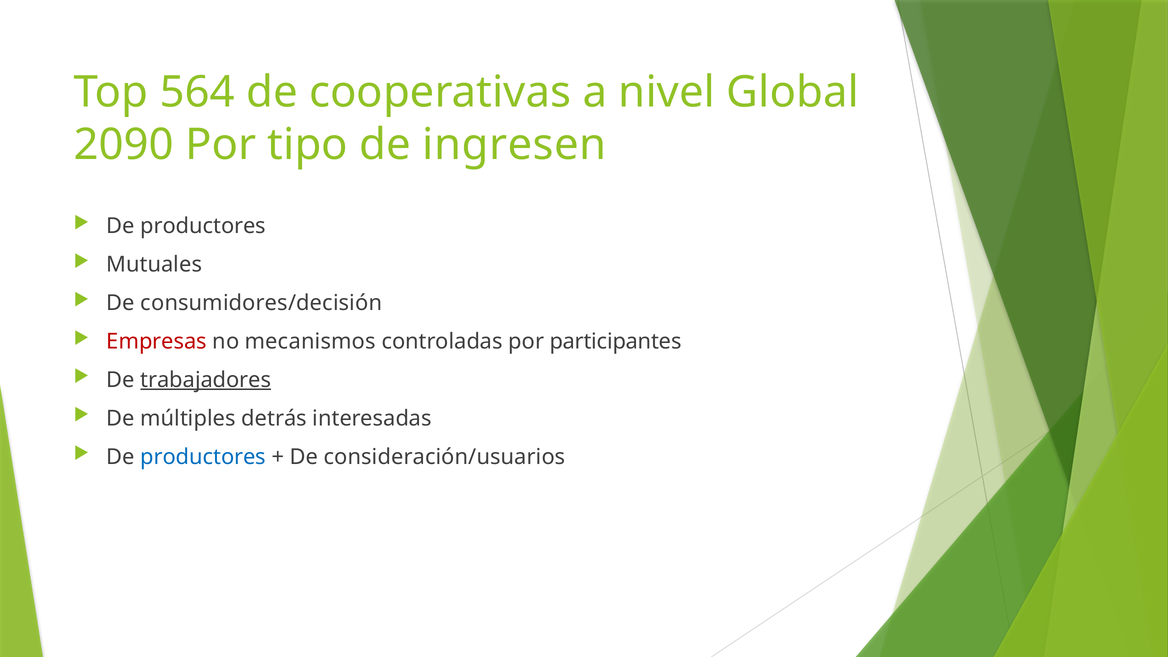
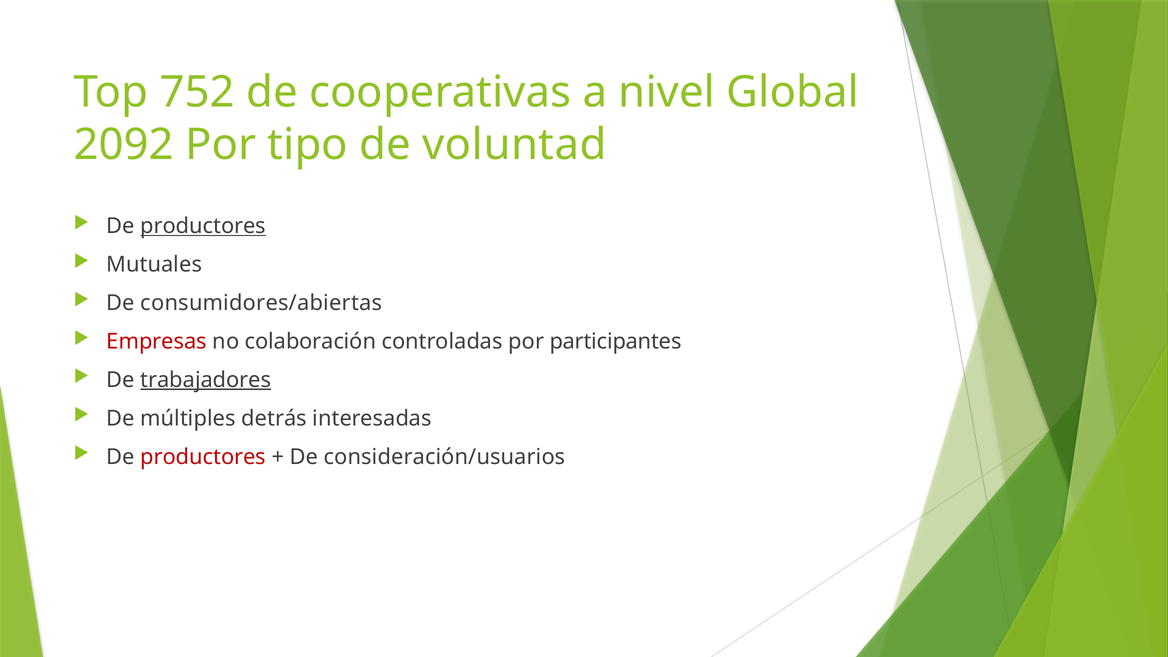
564: 564 -> 752 (197, 92)
2090: 2090 -> 2092 (124, 145)
ingresen: ingresen -> voluntad (514, 145)
productores underline: none -> present (203, 226)
consumidores/decisión: consumidores/decisión -> consumidores/abiertas (261, 303)
mecanismos: mecanismos -> colaboración (310, 341)
productores colour: blue -> red (203, 457)
